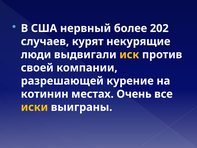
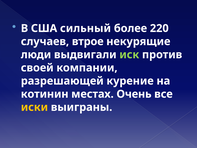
нервный: нервный -> сильный (85, 28)
202: 202 -> 220 (159, 28)
курят: курят -> втрое (88, 41)
иск colour: yellow -> light green (129, 55)
